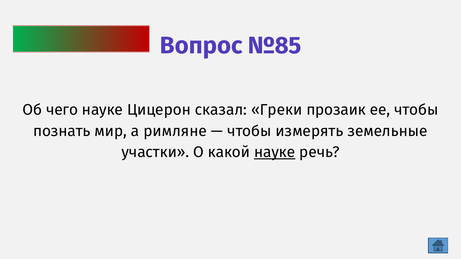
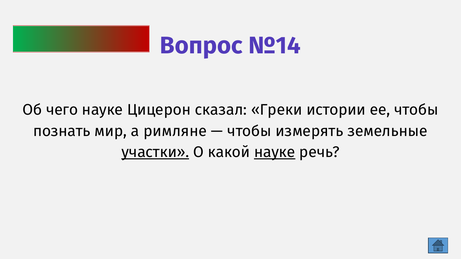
№85: №85 -> №14 (274, 46)
прозаик: прозаик -> истории (336, 110)
участки underline: none -> present (155, 152)
